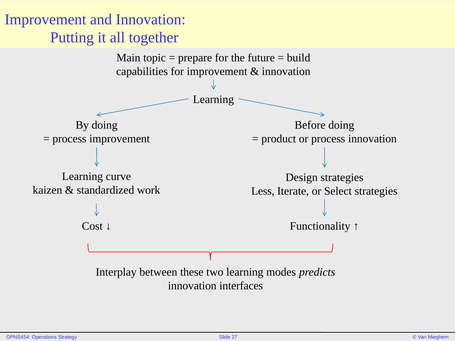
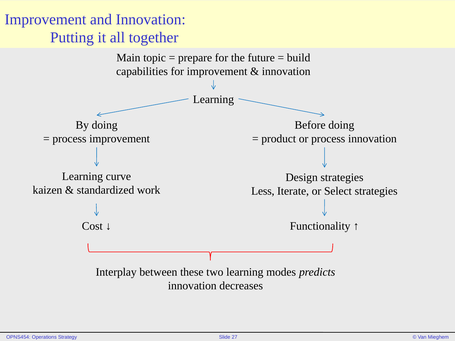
interfaces: interfaces -> decreases (241, 286)
